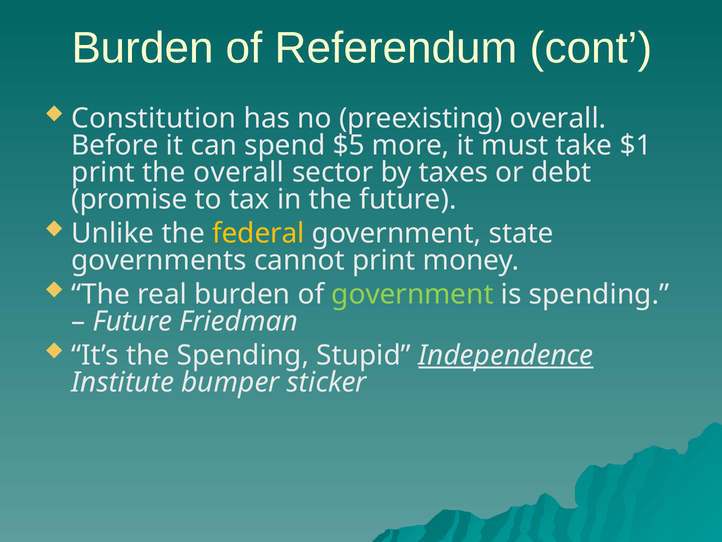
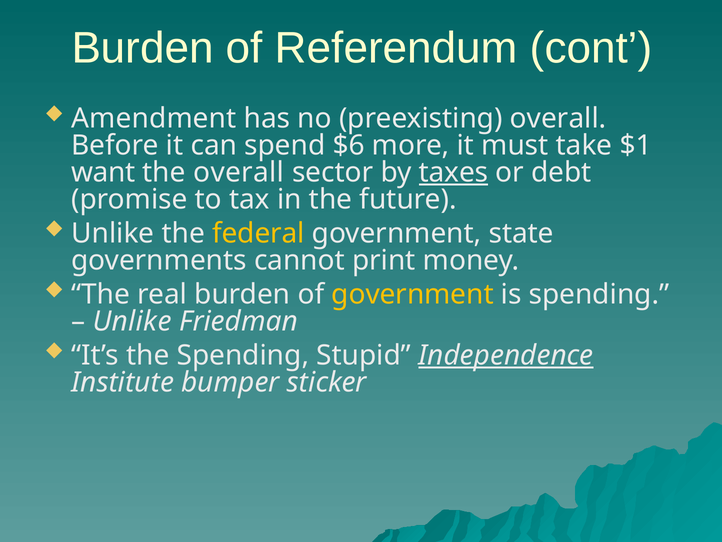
Constitution: Constitution -> Amendment (154, 118)
$5: $5 -> $6 (349, 145)
print: print -> want (103, 172)
taxes underline: none -> present (454, 172)
government colour: light green -> yellow (413, 294)
Future: Future -> Unlike (132, 321)
